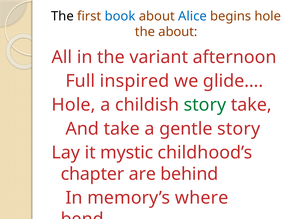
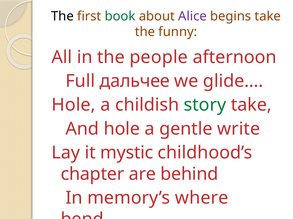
book colour: blue -> green (120, 16)
Alice colour: blue -> purple (192, 16)
begins hole: hole -> take (268, 16)
the about: about -> funny (178, 32)
variant: variant -> people (159, 57)
inspired: inspired -> дальчее (135, 81)
And take: take -> hole (122, 129)
gentle story: story -> write (239, 129)
